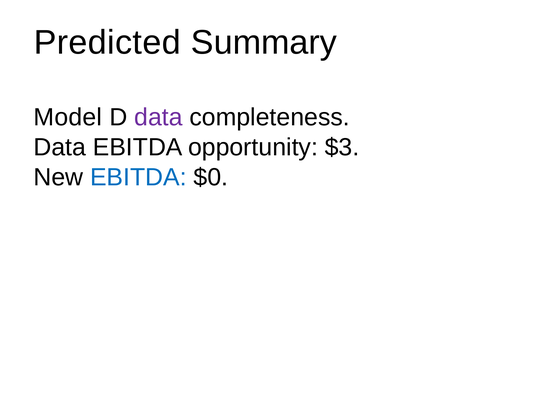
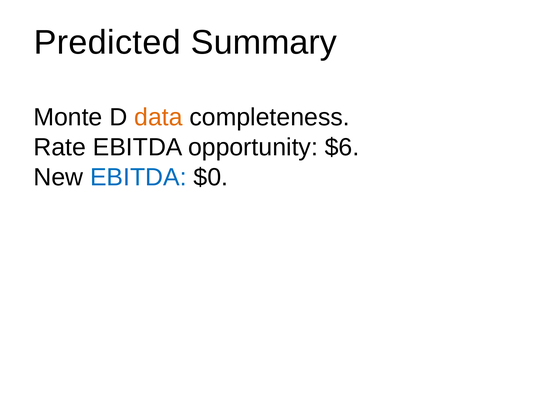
Model: Model -> Monte (68, 117)
data colour: purple -> orange (158, 117)
Data: Data -> Rate (60, 147)
$3: $3 -> $6 (342, 147)
